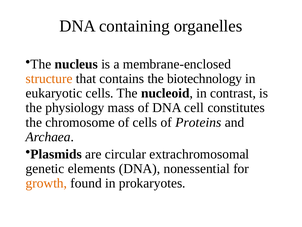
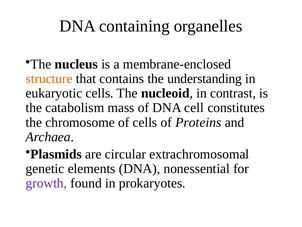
biotechnology: biotechnology -> understanding (205, 79)
physiology: physiology -> catabolism (75, 108)
growth colour: orange -> purple (46, 183)
